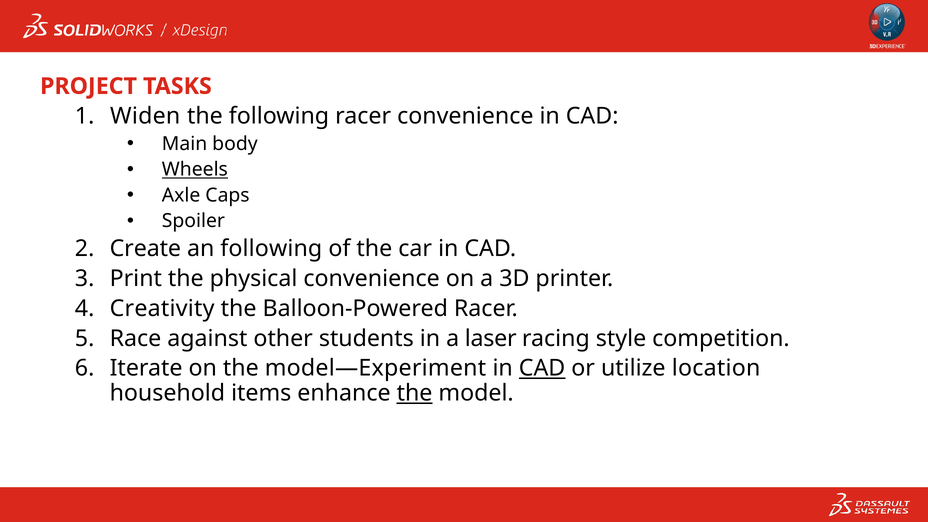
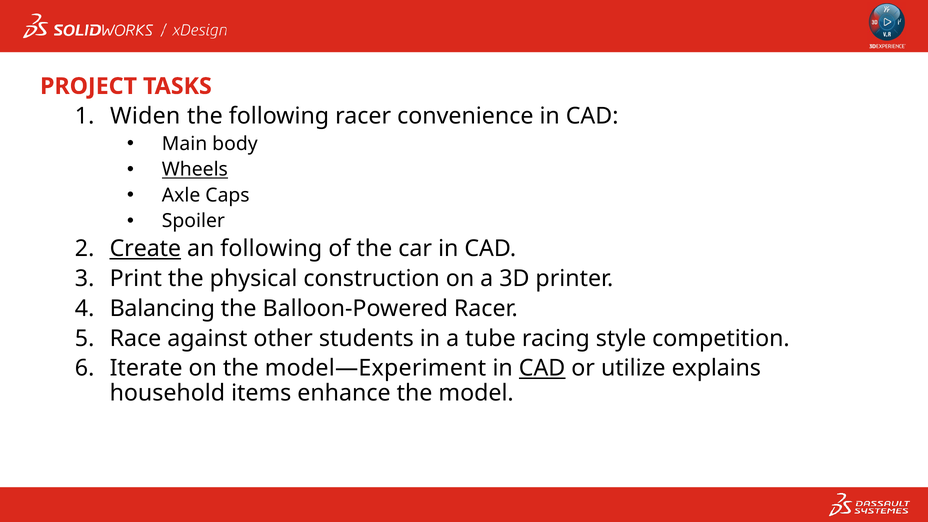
Create underline: none -> present (145, 249)
physical convenience: convenience -> construction (372, 279)
Creativity: Creativity -> Balancing (162, 308)
laser: laser -> tube (490, 338)
location: location -> explains (716, 368)
the underline: present -> none (415, 393)
